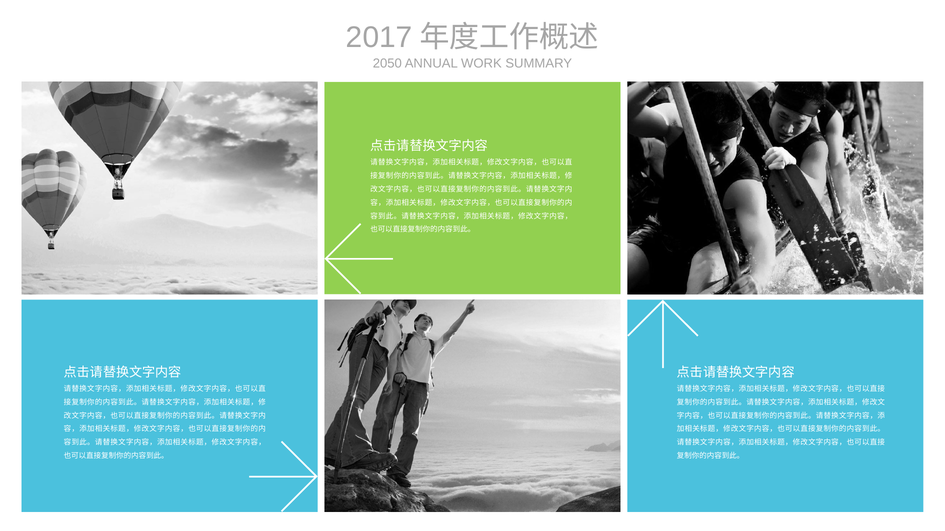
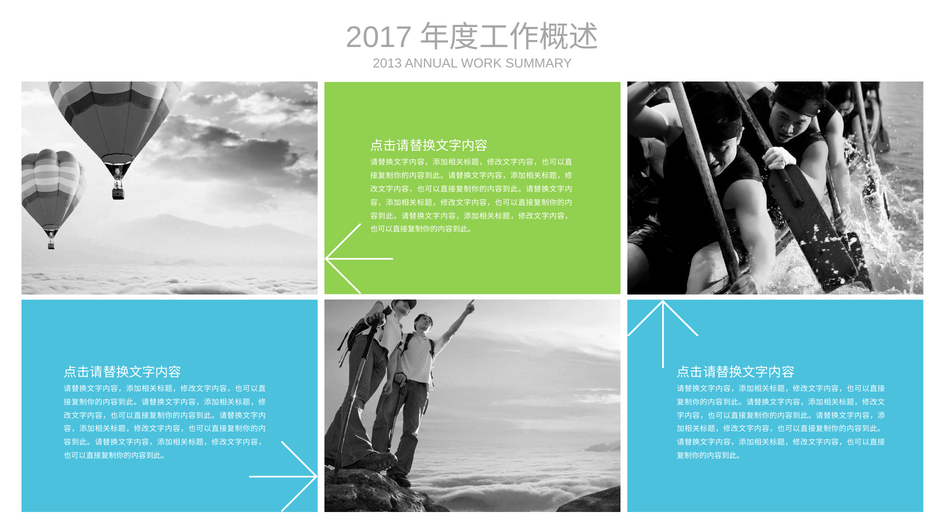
2050: 2050 -> 2013 (387, 63)
